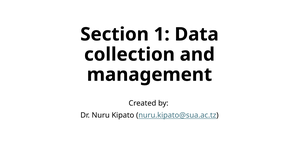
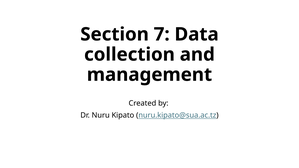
1: 1 -> 7 (162, 34)
